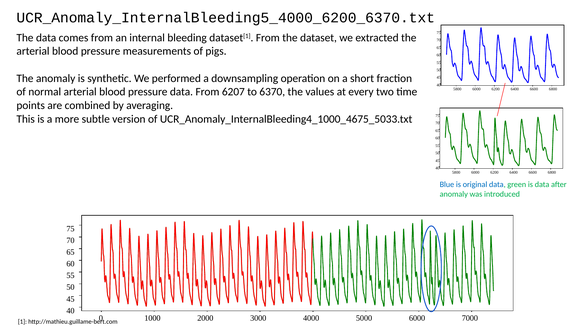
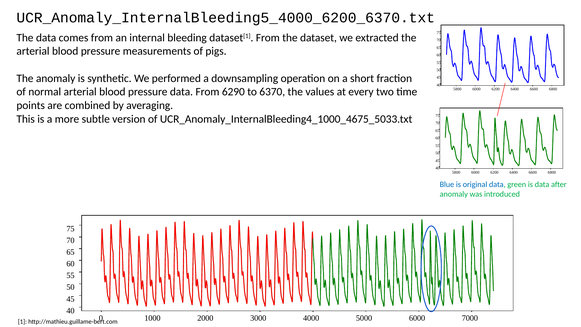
6207: 6207 -> 6290 (233, 92)
